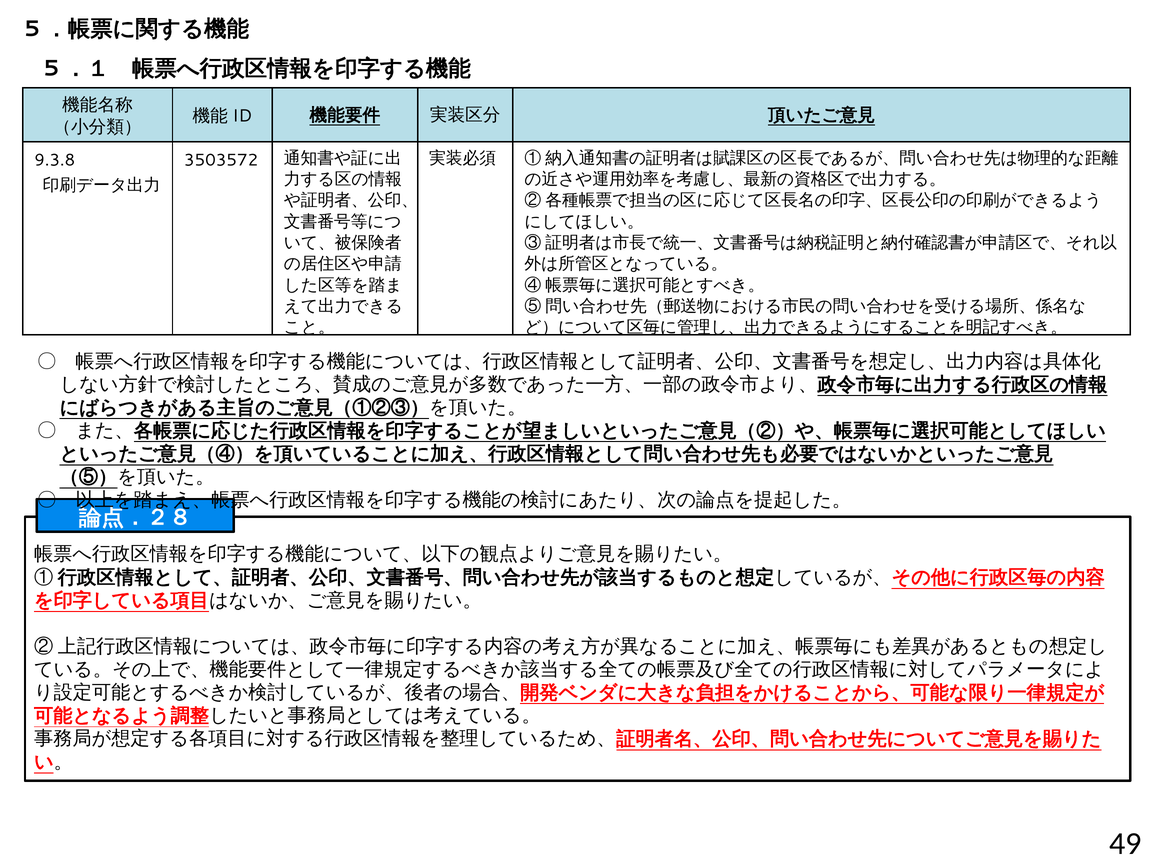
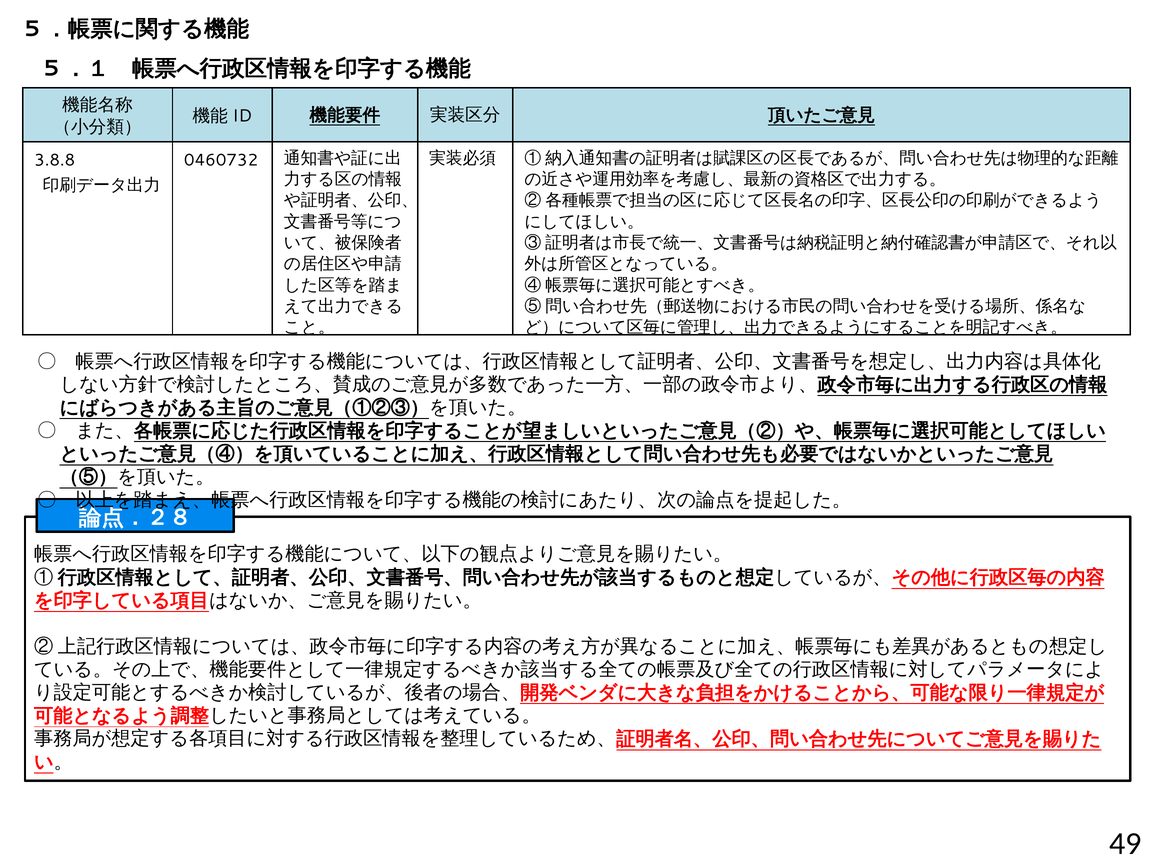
9.3.8: 9.3.8 -> 3.8.8 (55, 160)
3503572: 3503572 -> 0460732 (221, 160)
